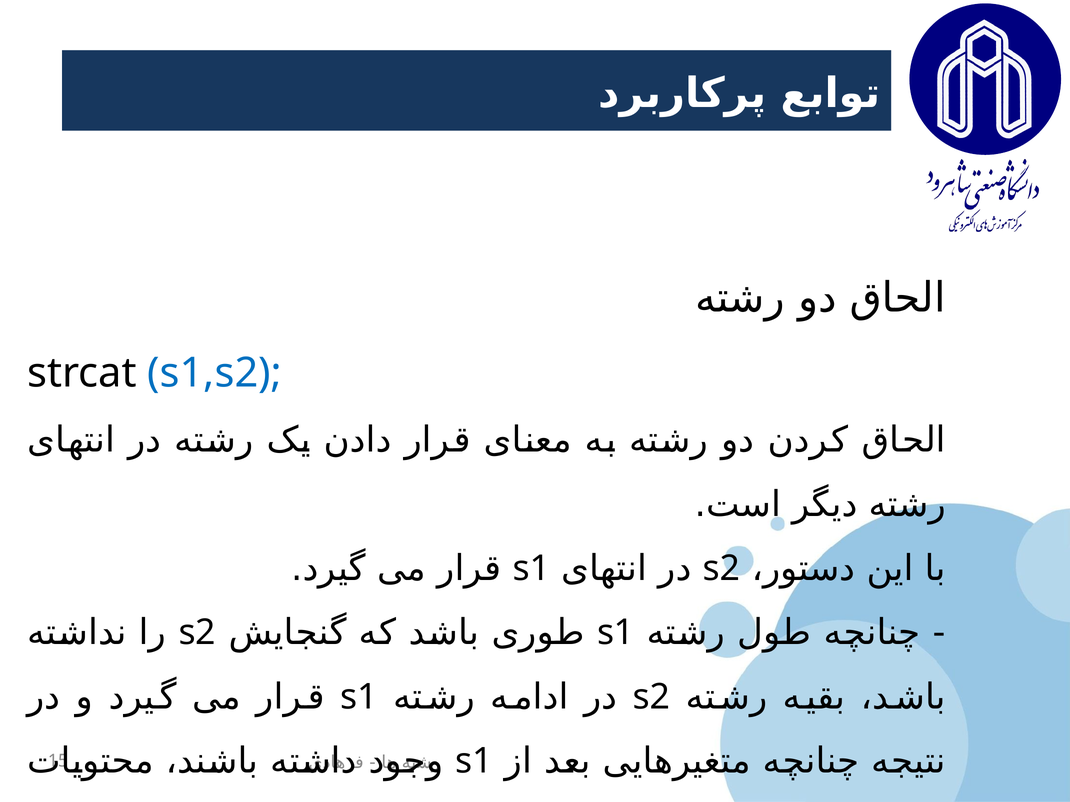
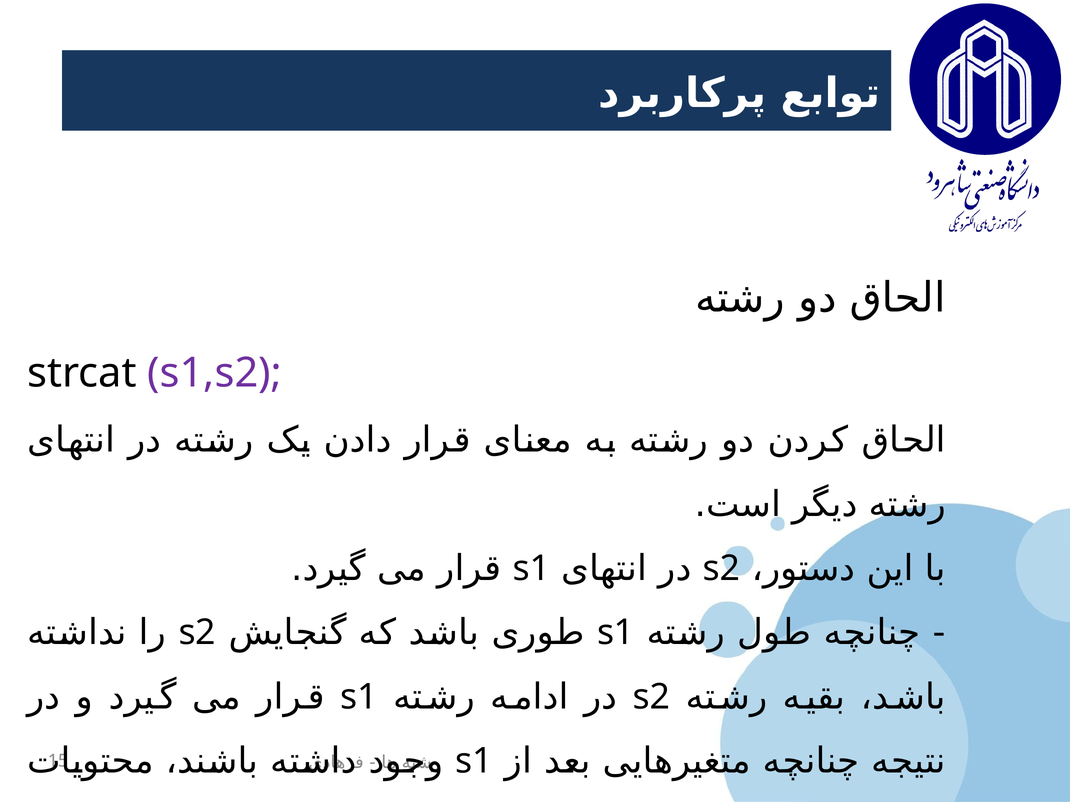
s1,s2 colour: blue -> purple (215, 373)
